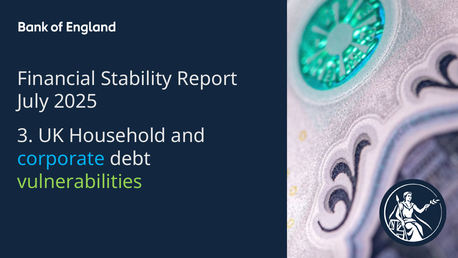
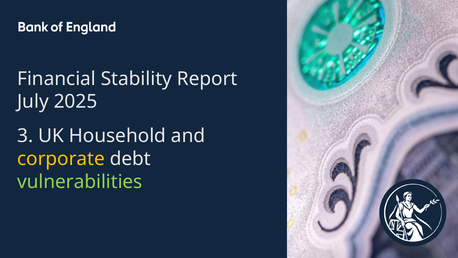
corporate colour: light blue -> yellow (61, 159)
